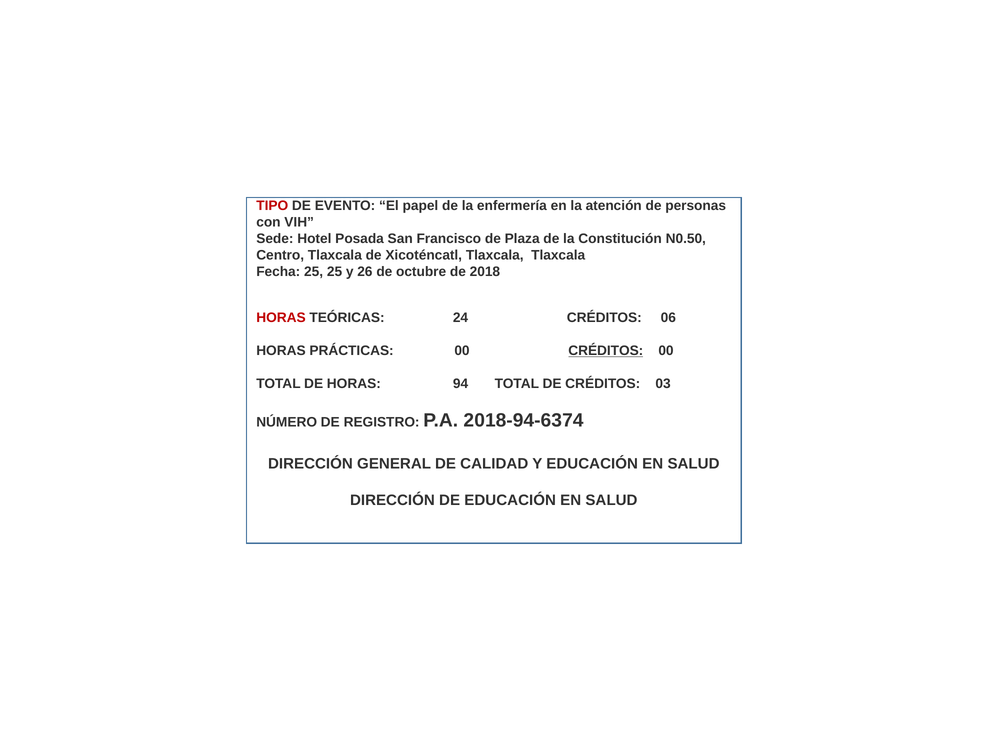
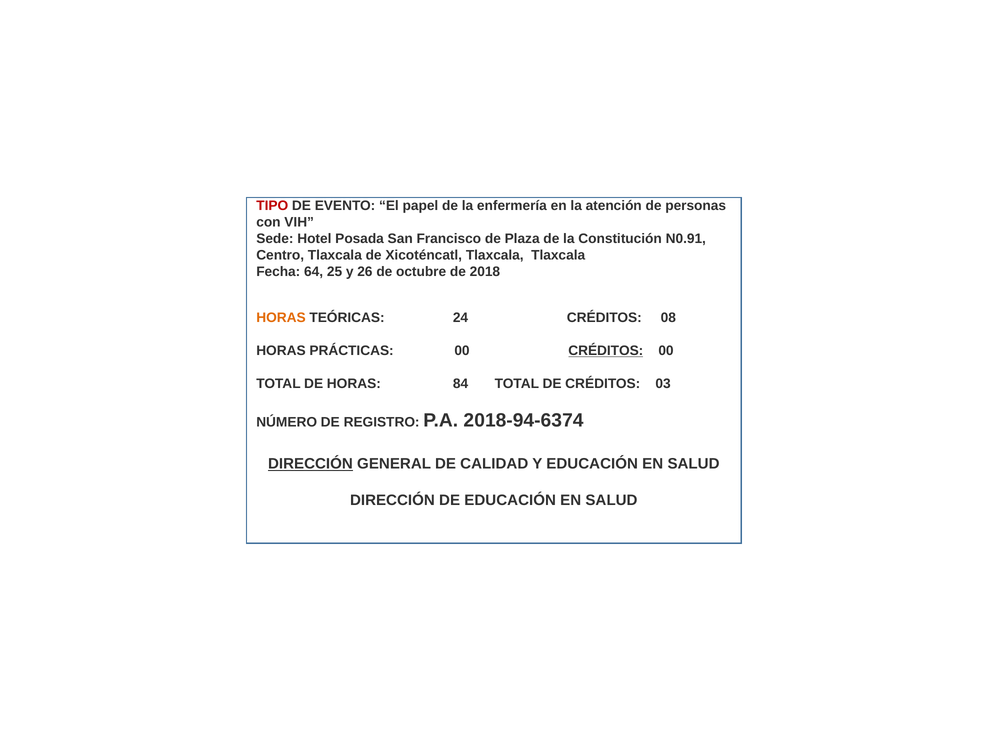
N0.50: N0.50 -> N0.91 (686, 239)
Fecha 25: 25 -> 64 (314, 272)
HORAS colour: red -> orange (281, 318)
06: 06 -> 08 (668, 318)
94: 94 -> 84 (461, 384)
DIRECCIÓN underline: none -> present (310, 464)
